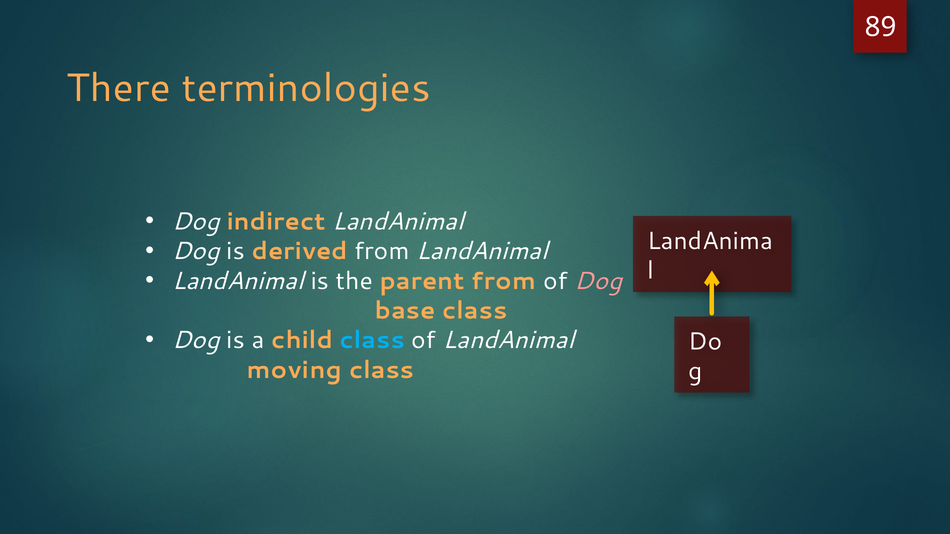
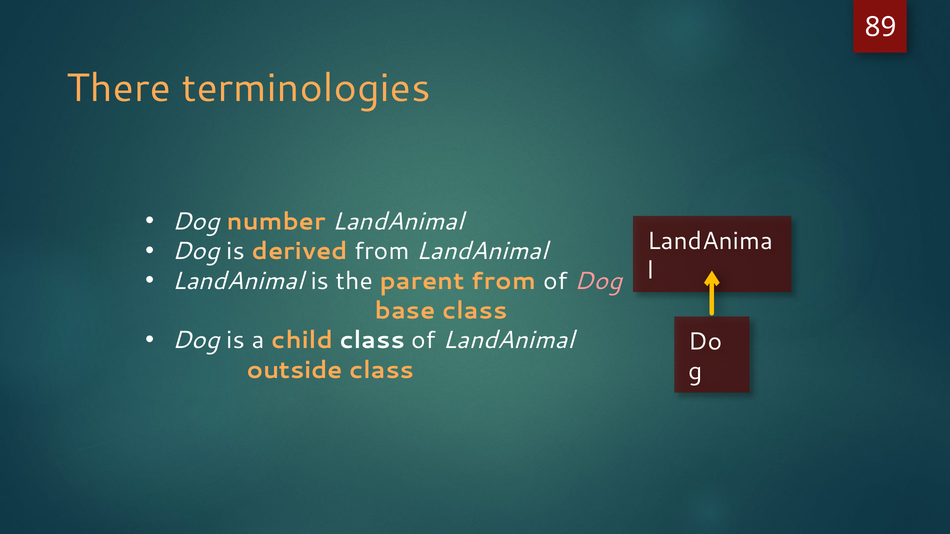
indirect: indirect -> number (276, 222)
class colour: light blue -> white (372, 341)
moving: moving -> outside (295, 370)
